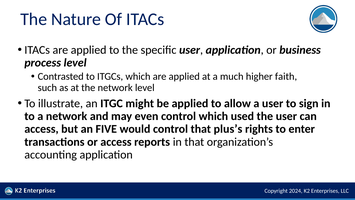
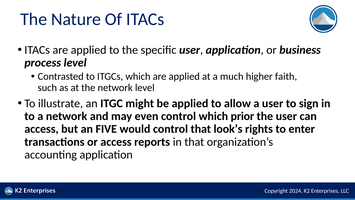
used: used -> prior (242, 116)
plus’s: plus’s -> look’s (228, 129)
